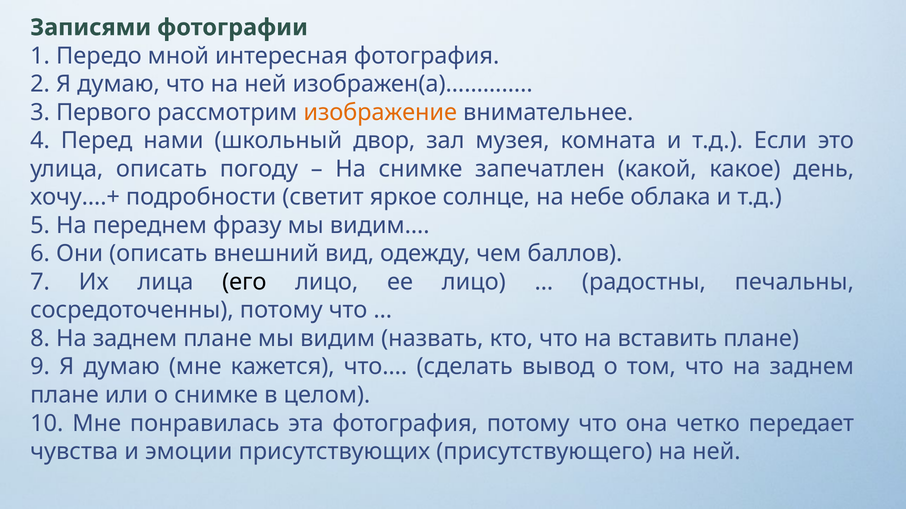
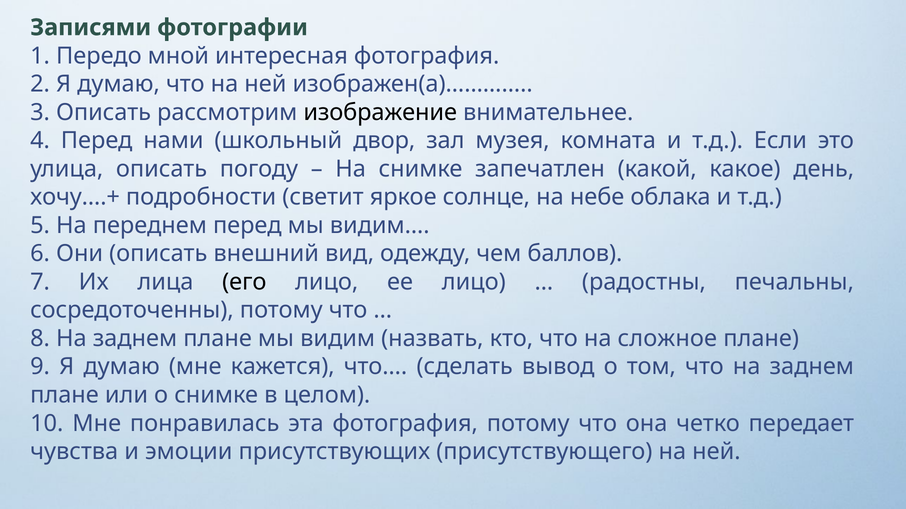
3 Первого: Первого -> Описать (104, 112)
изображение colour: orange -> black (380, 112)
переднем фразу: фразу -> перед (247, 226)
вставить: вставить -> сложное (667, 339)
